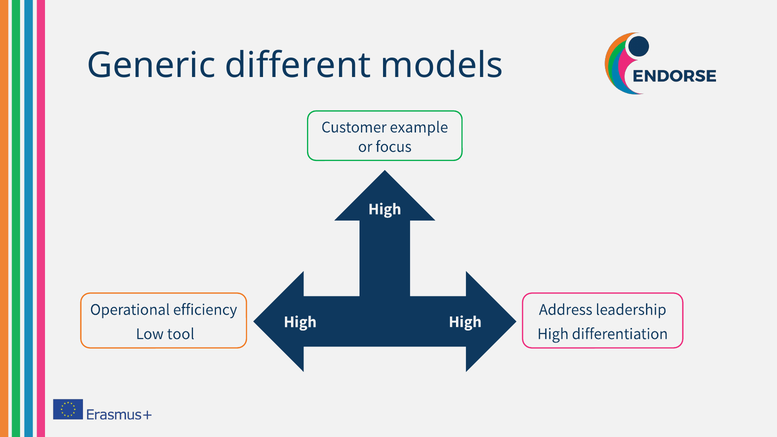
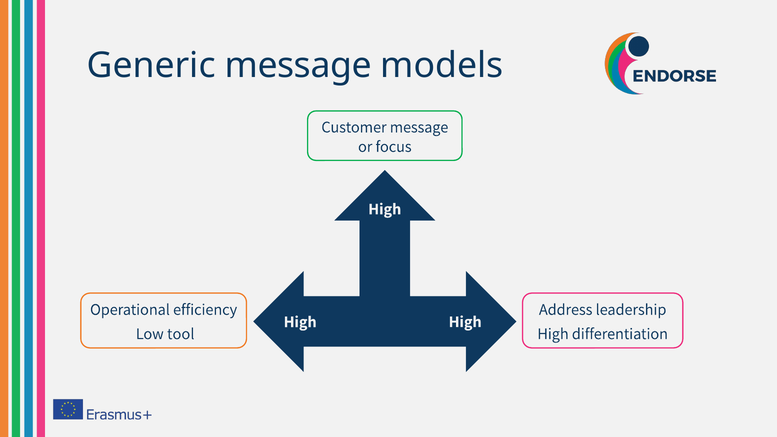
Generic different: different -> message (298, 65)
Customer example: example -> message (419, 127)
